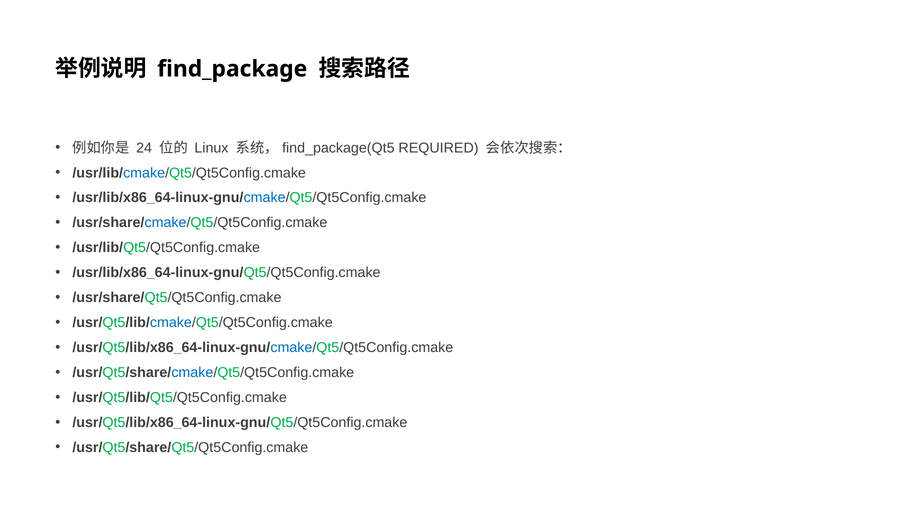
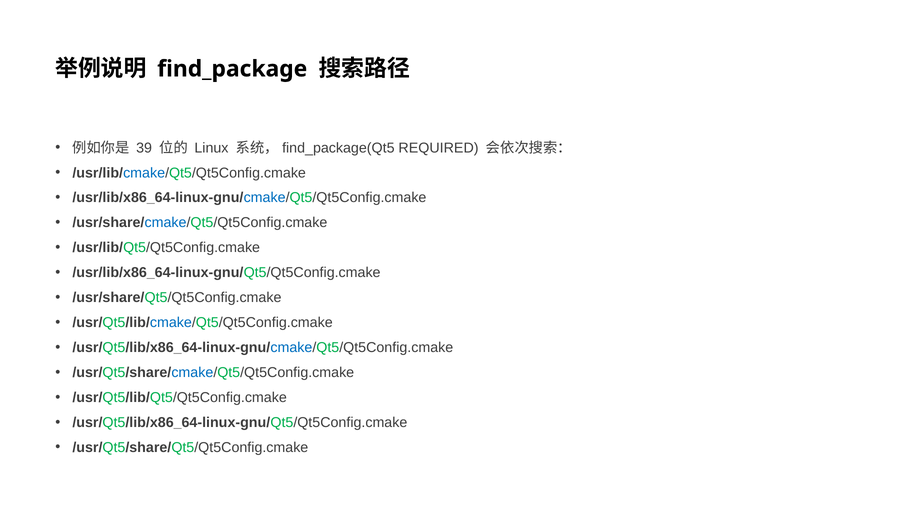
24: 24 -> 39 (144, 148)
